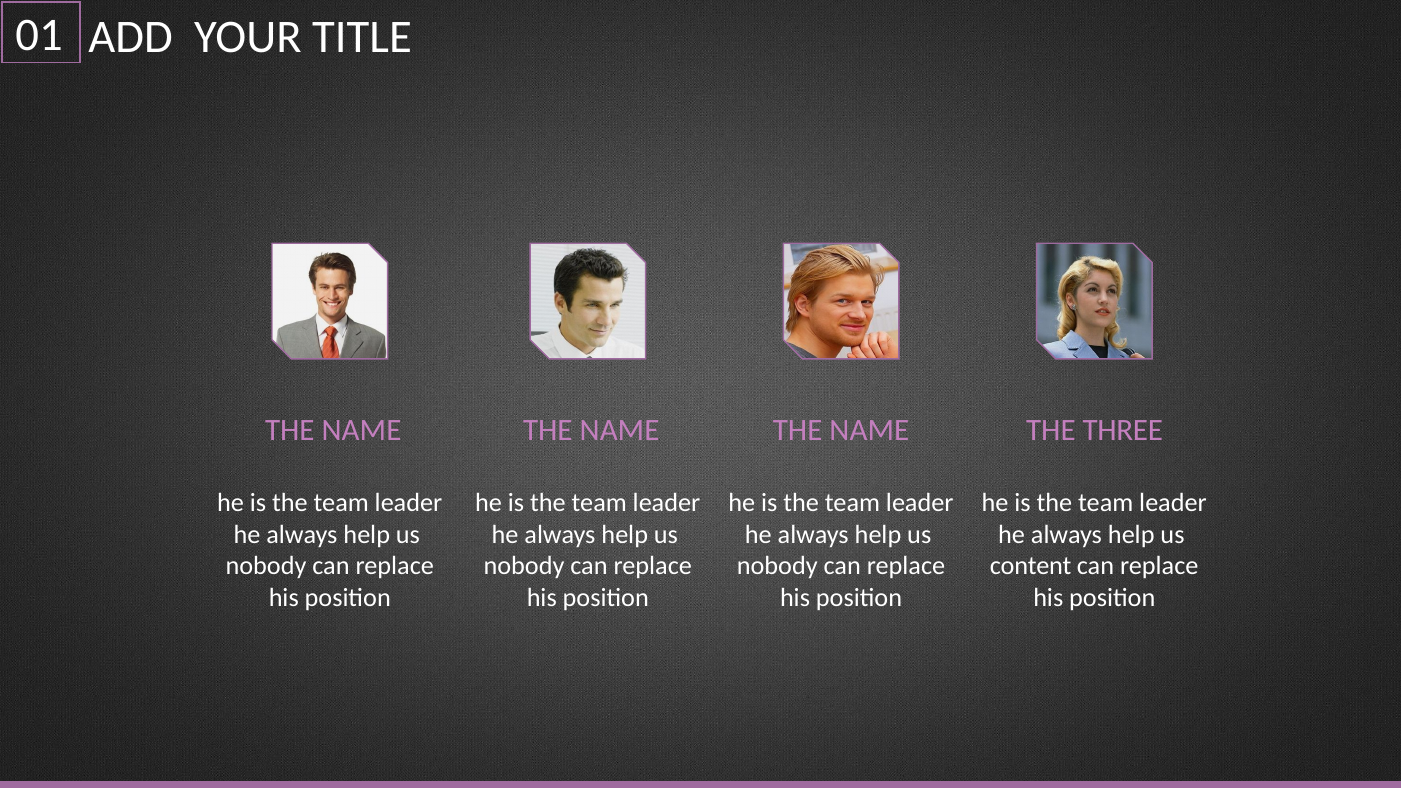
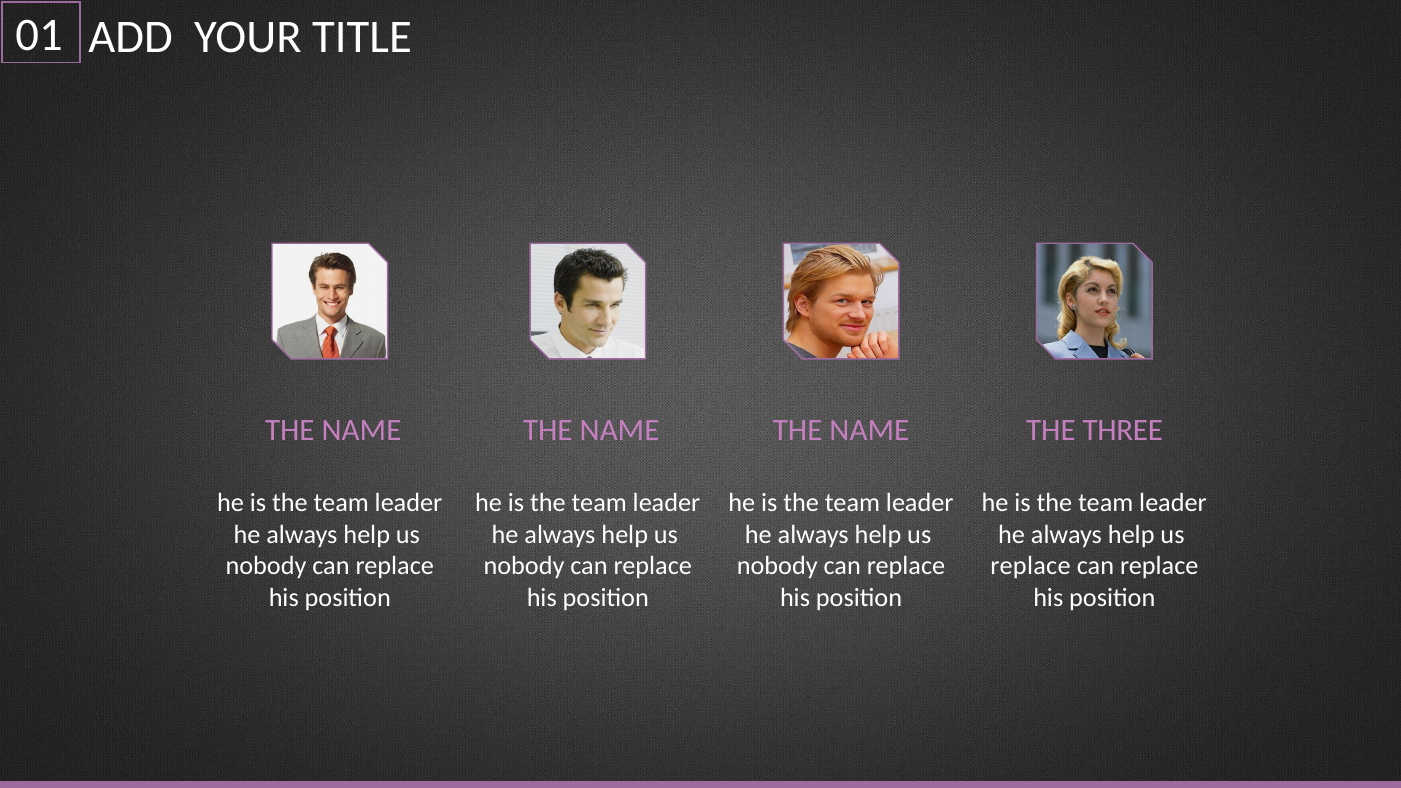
content: content -> replace (1030, 566)
